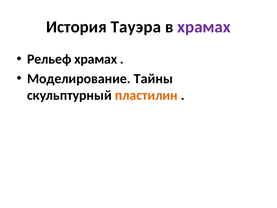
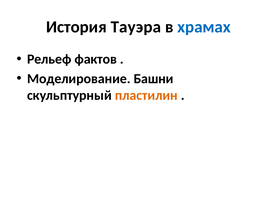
храмах colour: purple -> blue (204, 27)
Рельеф храмах: храмах -> фактов (96, 59)
Тайны: Тайны -> Башни (153, 79)
